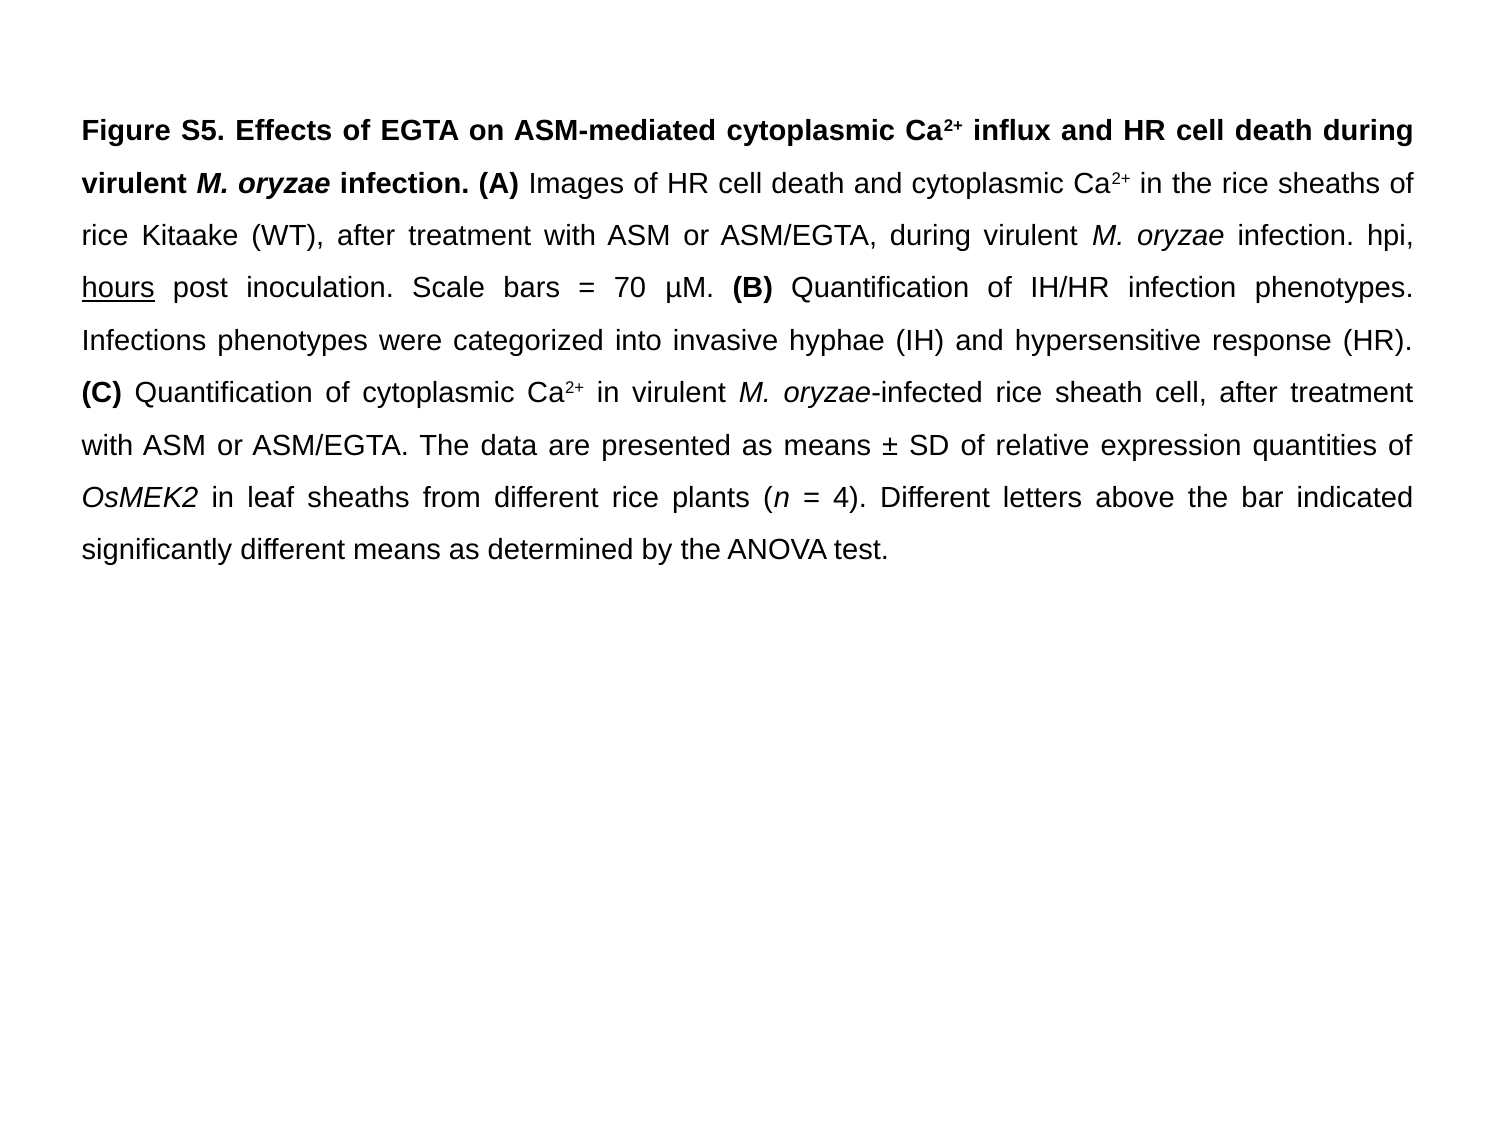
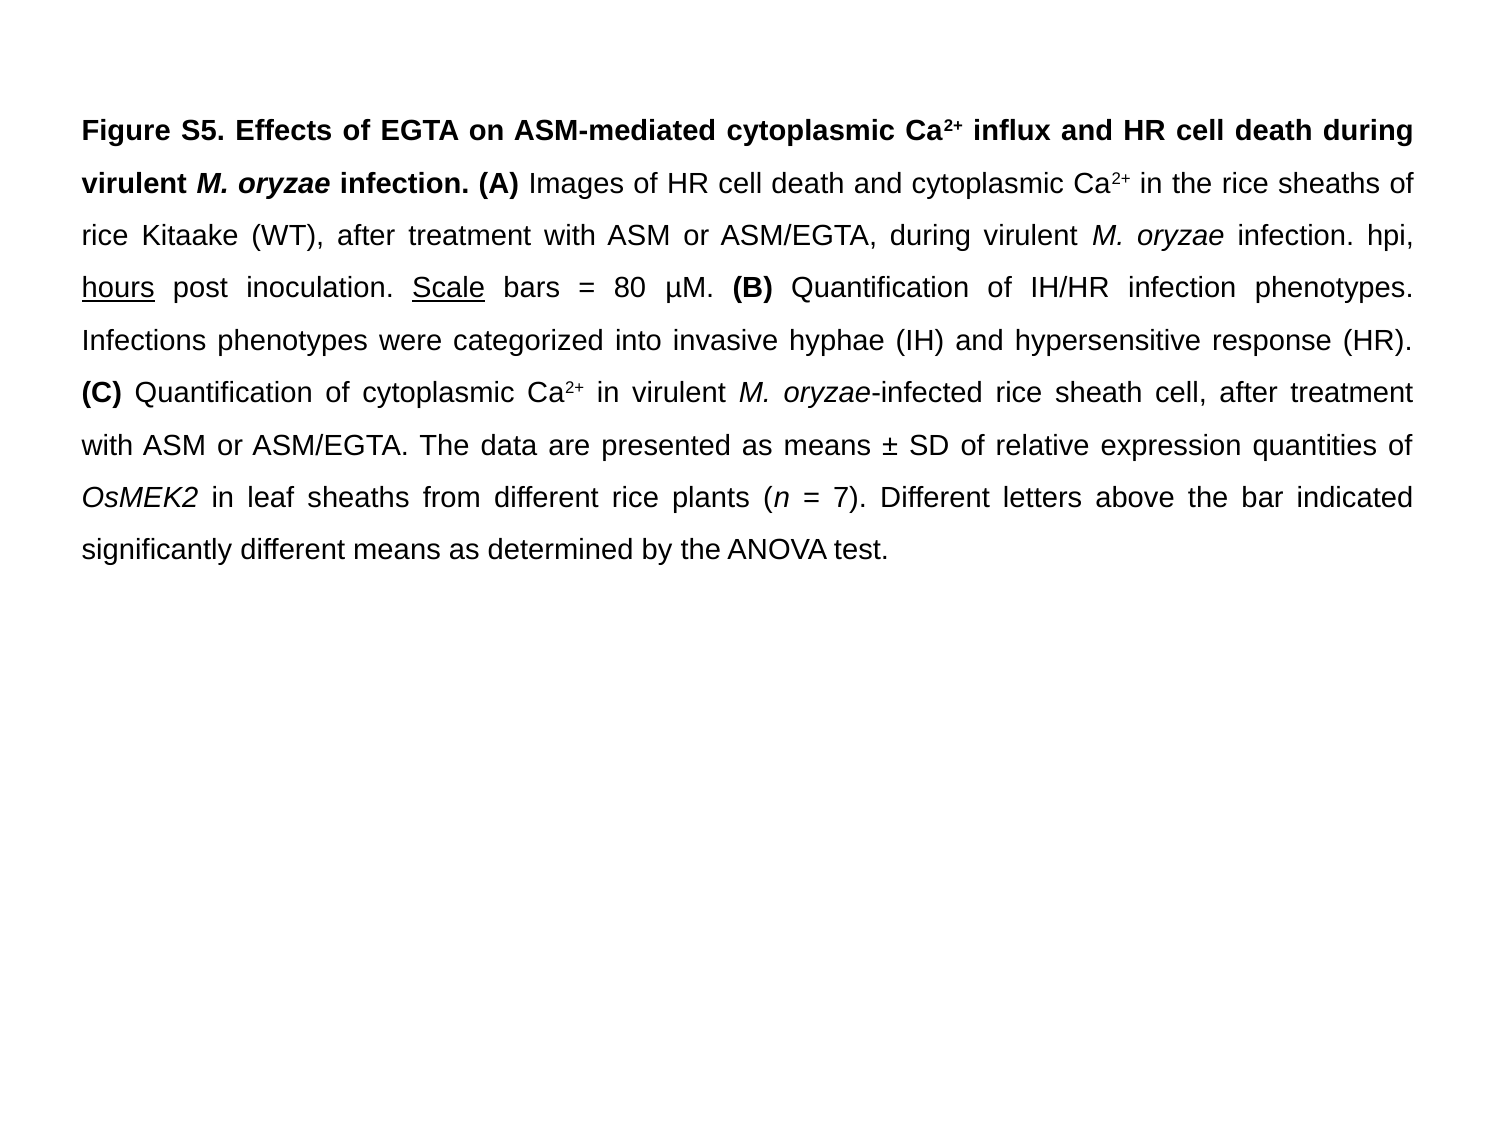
Scale underline: none -> present (449, 288)
70: 70 -> 80 (630, 288)
4: 4 -> 7 (850, 498)
